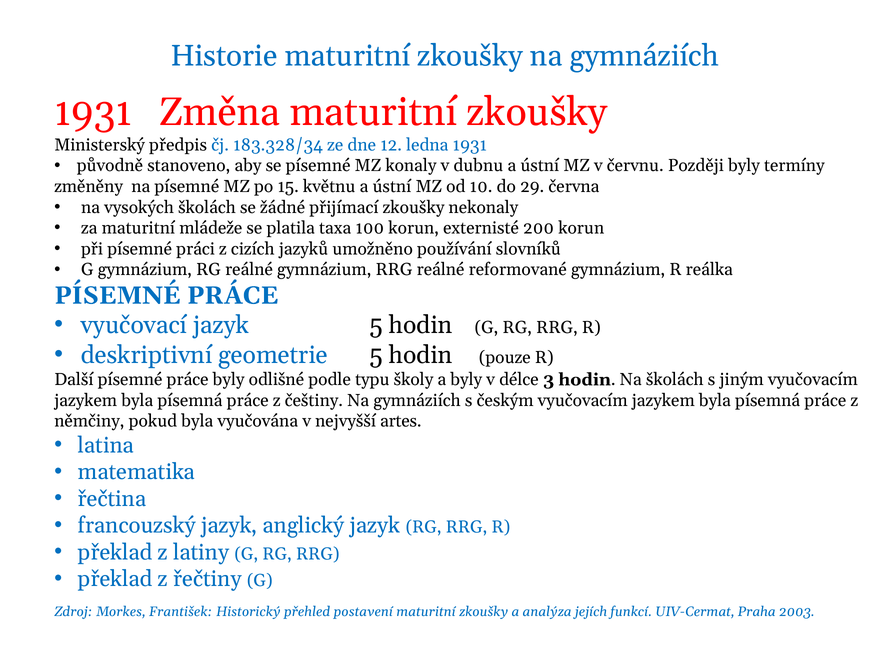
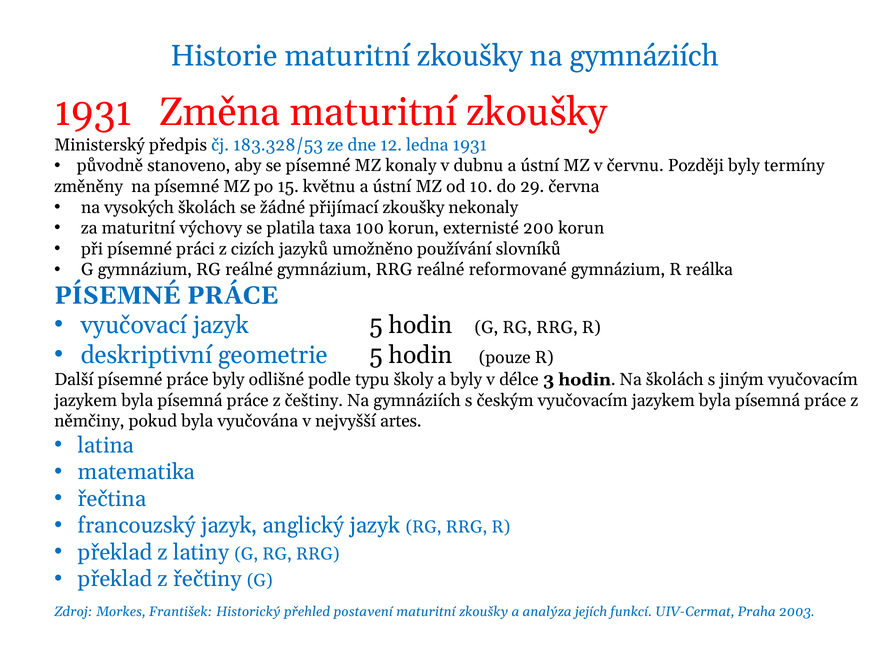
183.328/34: 183.328/34 -> 183.328/53 (278, 145)
mládeže: mládeže -> výchovy (211, 228)
